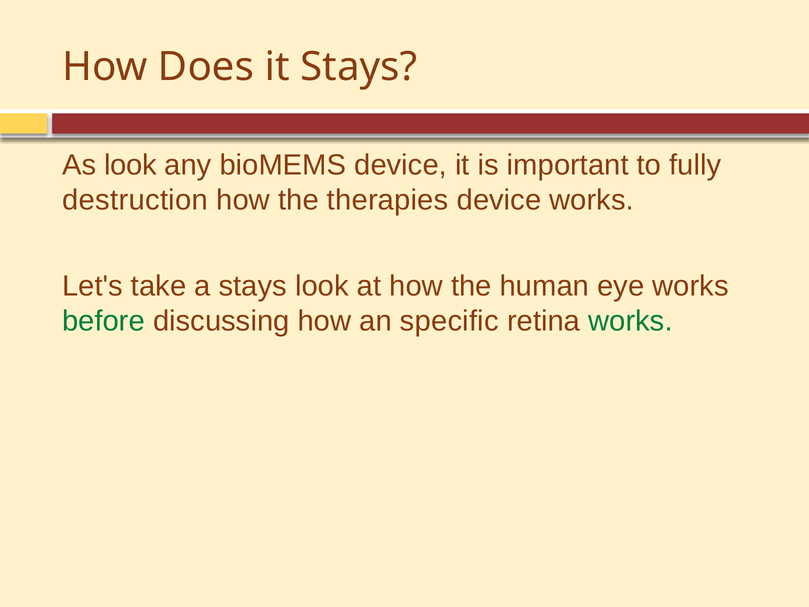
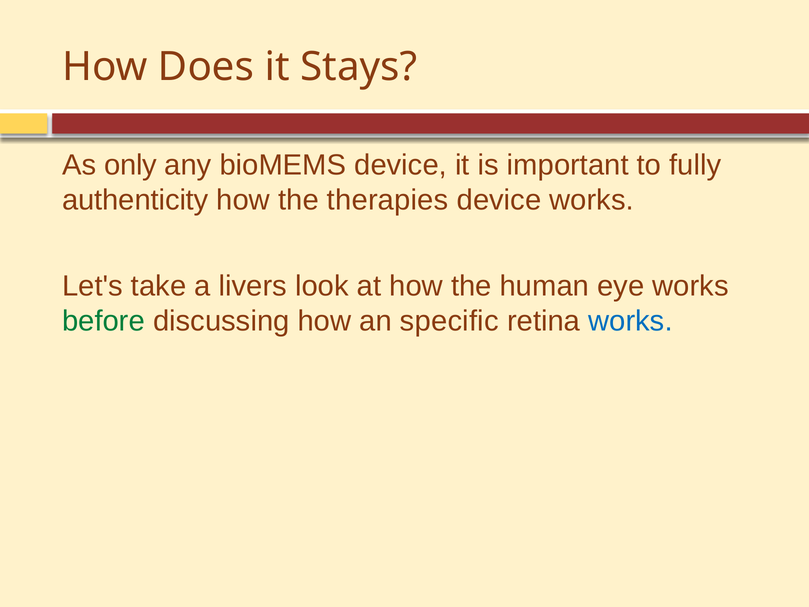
As look: look -> only (130, 165)
destruction: destruction -> authenticity (135, 200)
a stays: stays -> livers (253, 286)
works colour: green -> blue (630, 321)
